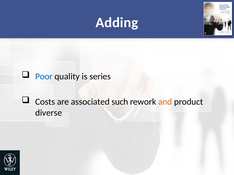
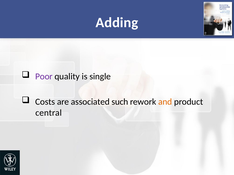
Poor colour: blue -> purple (44, 77)
series: series -> single (100, 77)
diverse: diverse -> central (49, 113)
